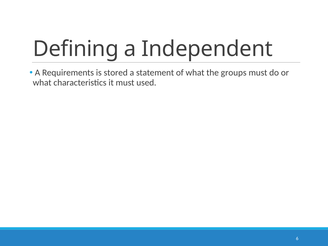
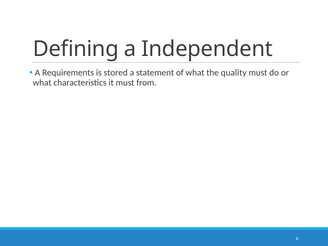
groups: groups -> quality (234, 73)
used: used -> from (146, 83)
